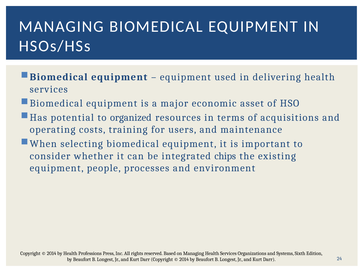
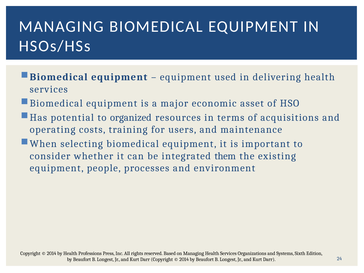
chips: chips -> them (225, 156)
